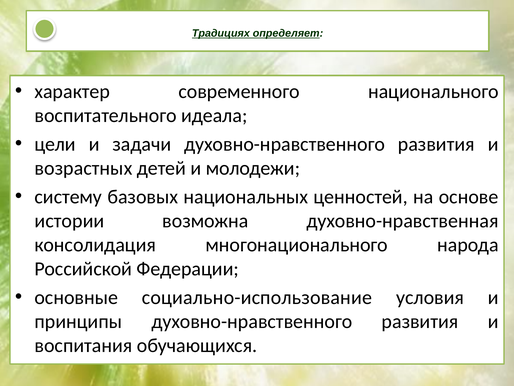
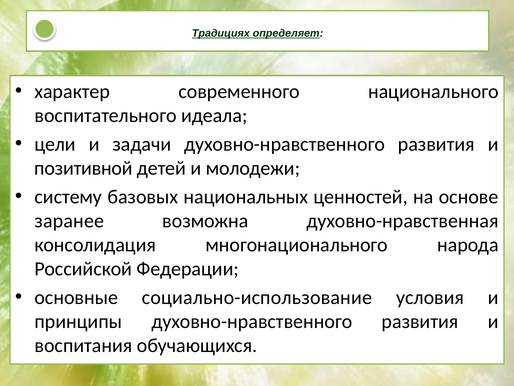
возрастных: возрастных -> позитивной (84, 168)
истории: истории -> заранее (69, 220)
